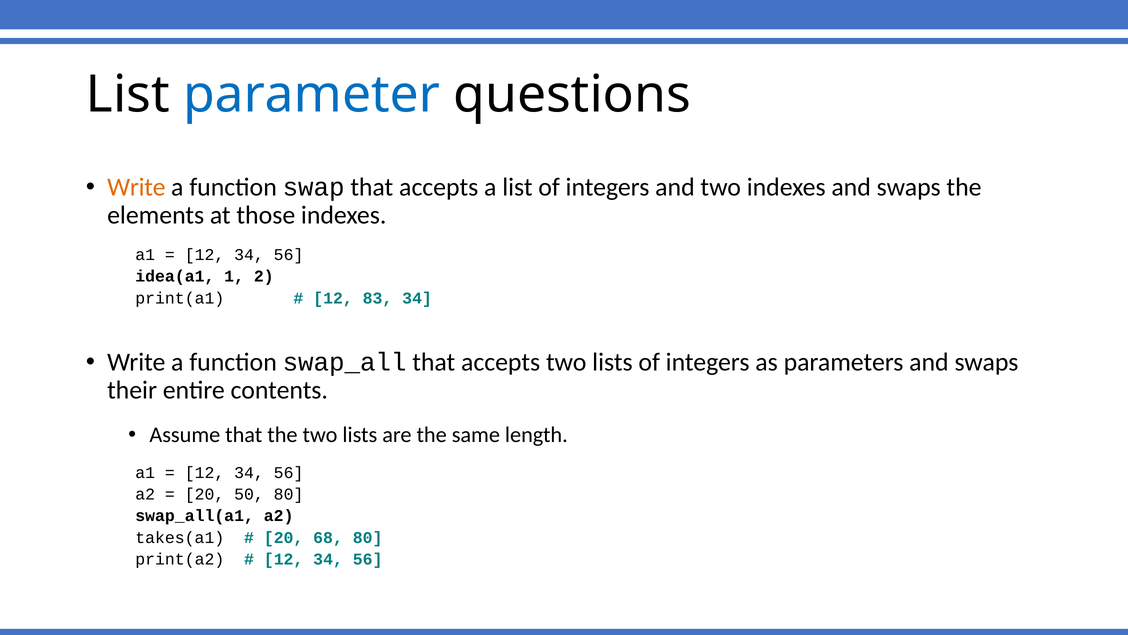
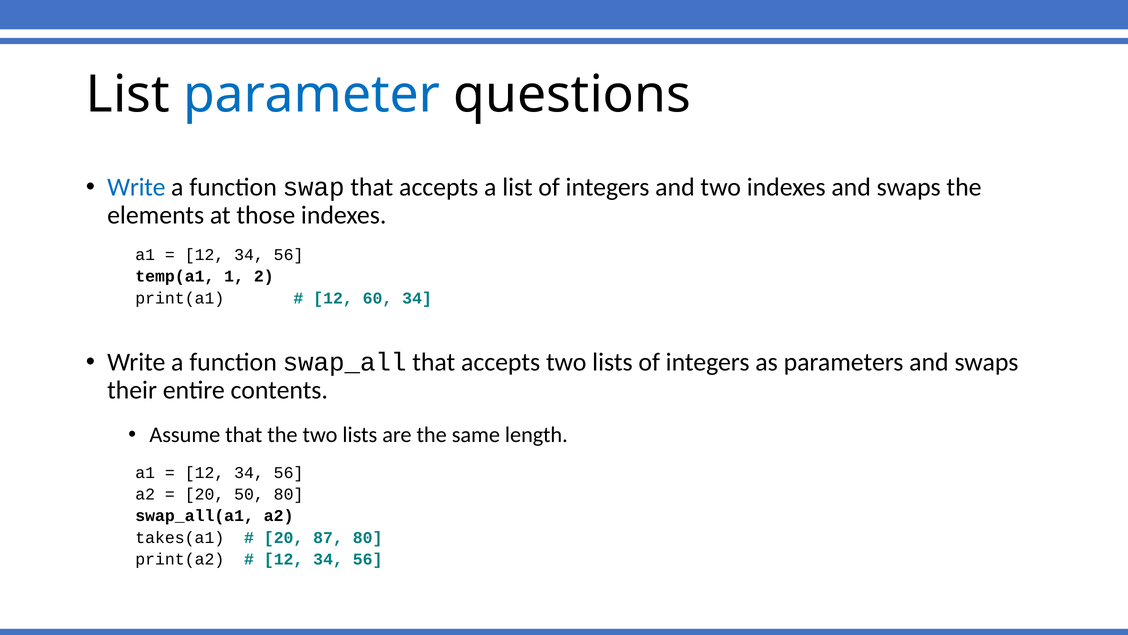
Write colour: orange -> blue (136, 187)
idea(a1: idea(a1 -> temp(a1 (175, 276)
83: 83 -> 60 (377, 298)
68: 68 -> 87 (328, 537)
